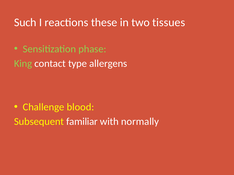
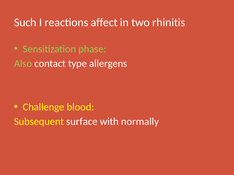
these: these -> affect (104, 22)
tissues: tissues -> rhinitis (169, 22)
King: King -> Also (23, 64)
familiar: familiar -> surface (82, 122)
